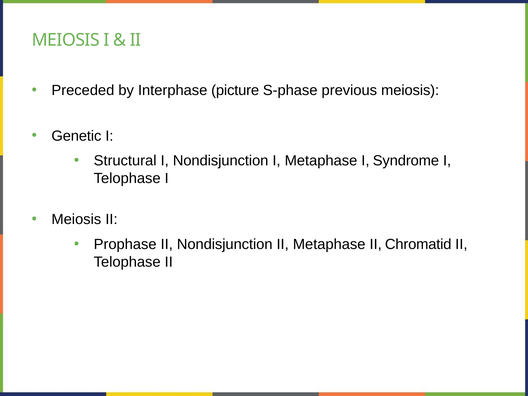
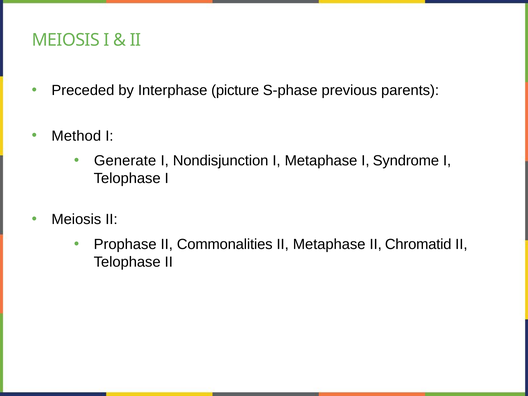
previous meiosis: meiosis -> parents (410, 90)
Genetic: Genetic -> Method (76, 136)
Structural: Structural -> Generate (125, 161)
II Nondisjunction: Nondisjunction -> Commonalities (225, 244)
